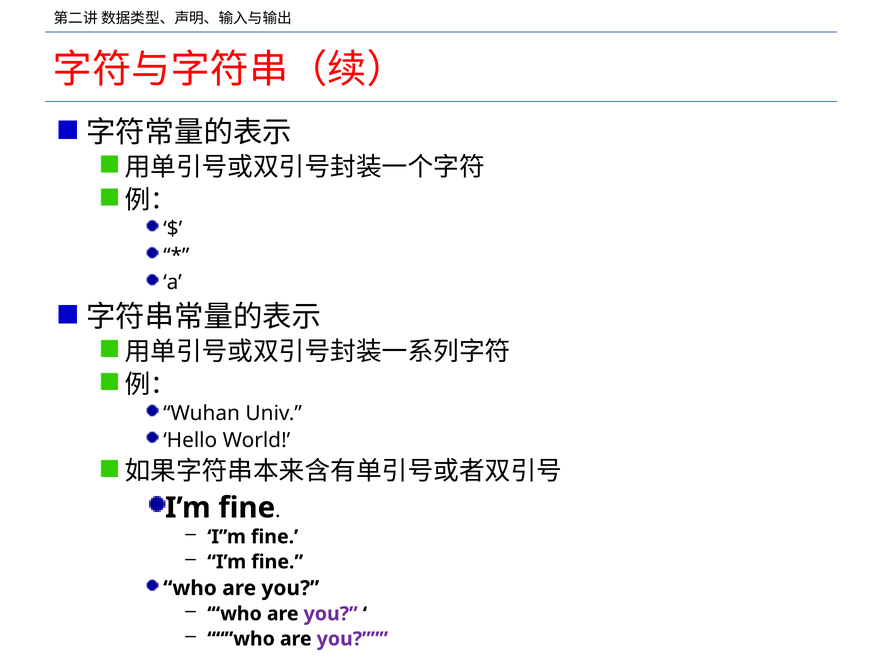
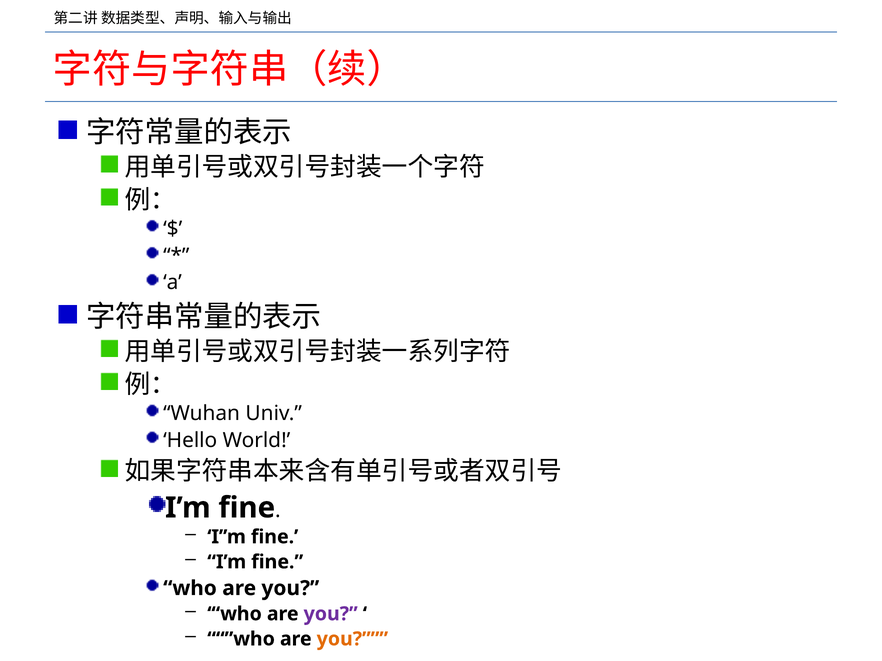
you colour: purple -> orange (352, 639)
